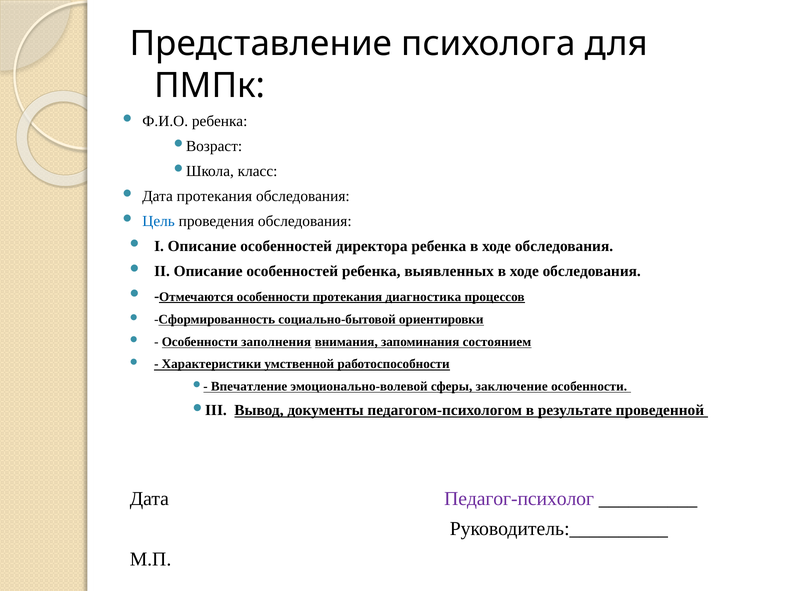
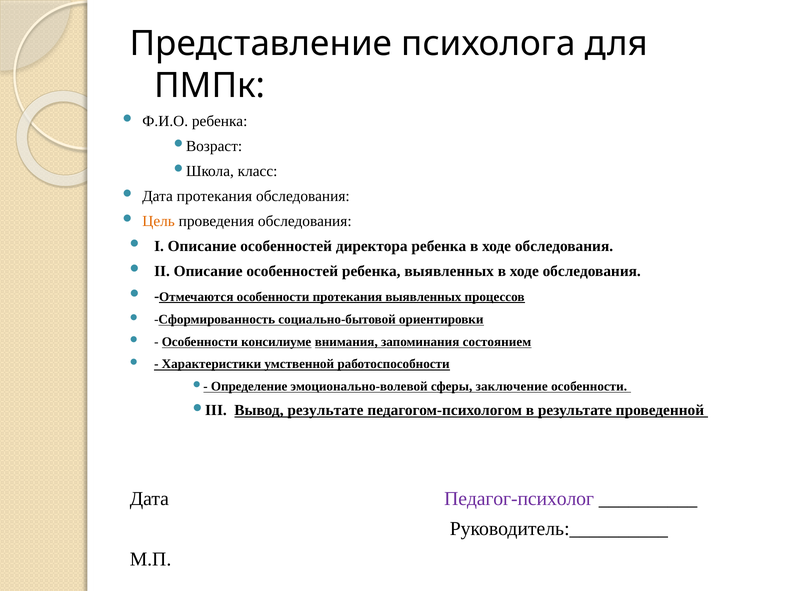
Цель colour: blue -> orange (159, 221)
протекания диагностика: диагностика -> выявленных (423, 297)
заполнения: заполнения -> консилиуме (276, 342)
Впечатление: Впечатление -> Определение (249, 386)
Вывод документы: документы -> результате (325, 410)
